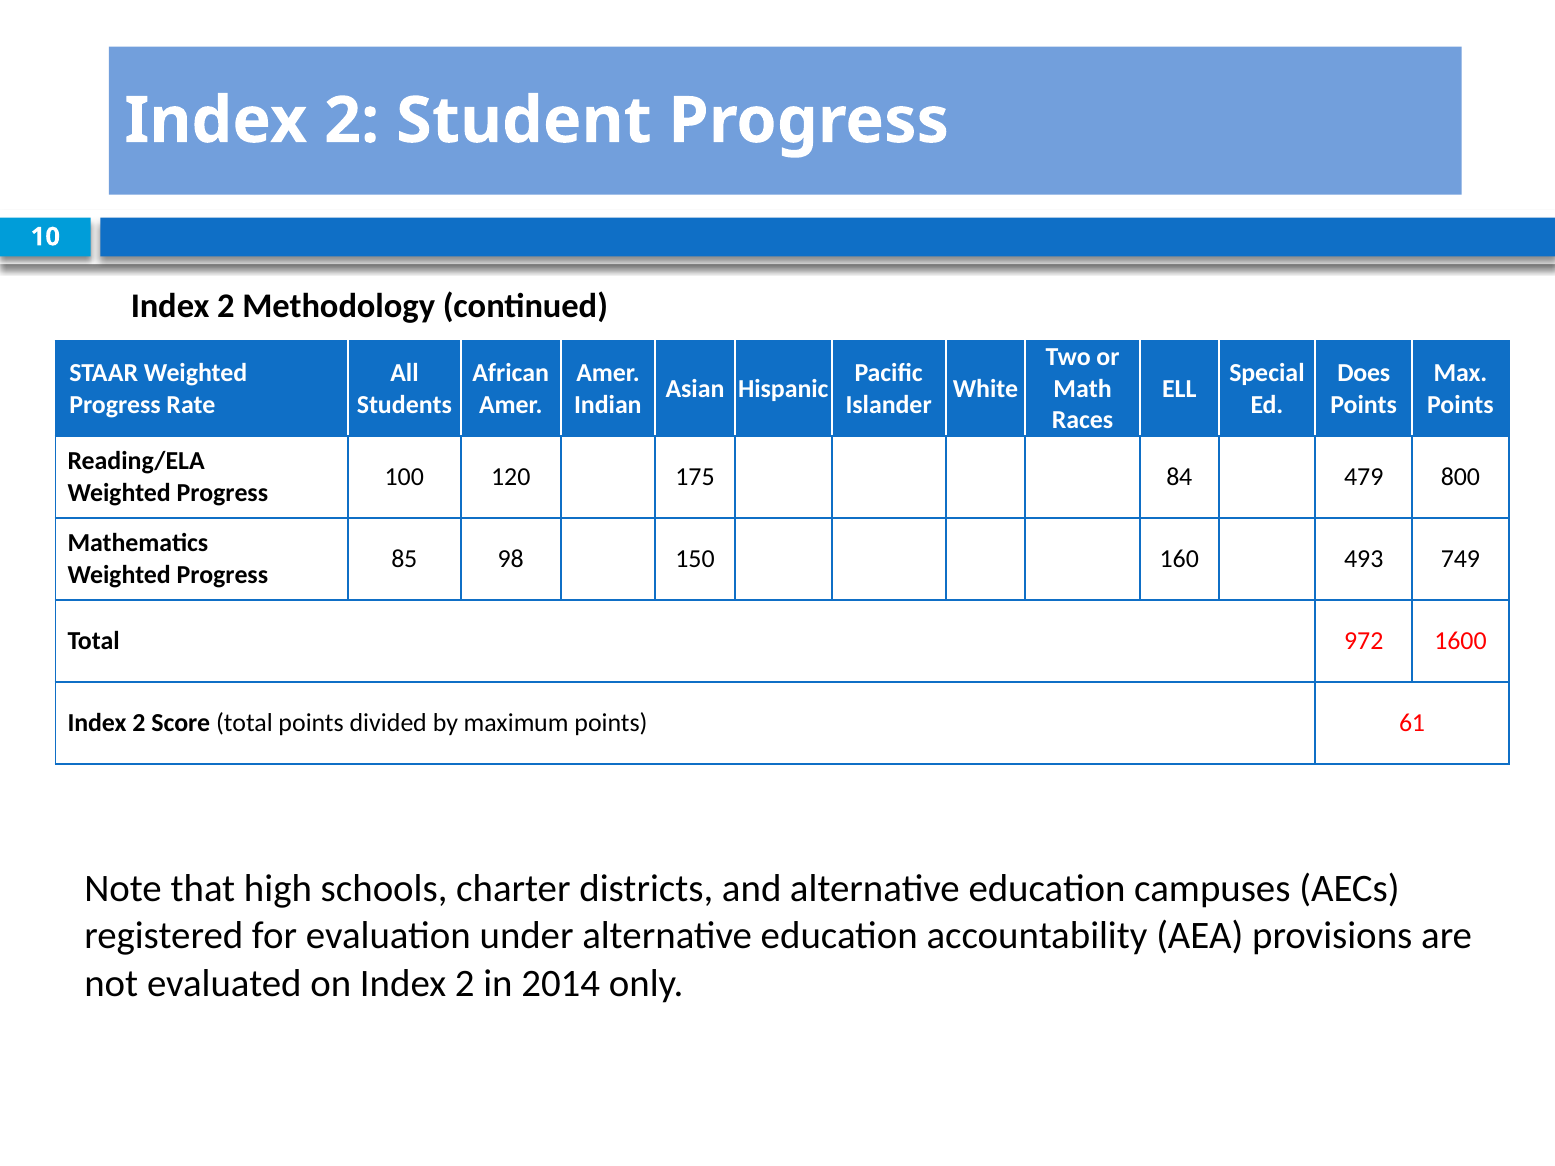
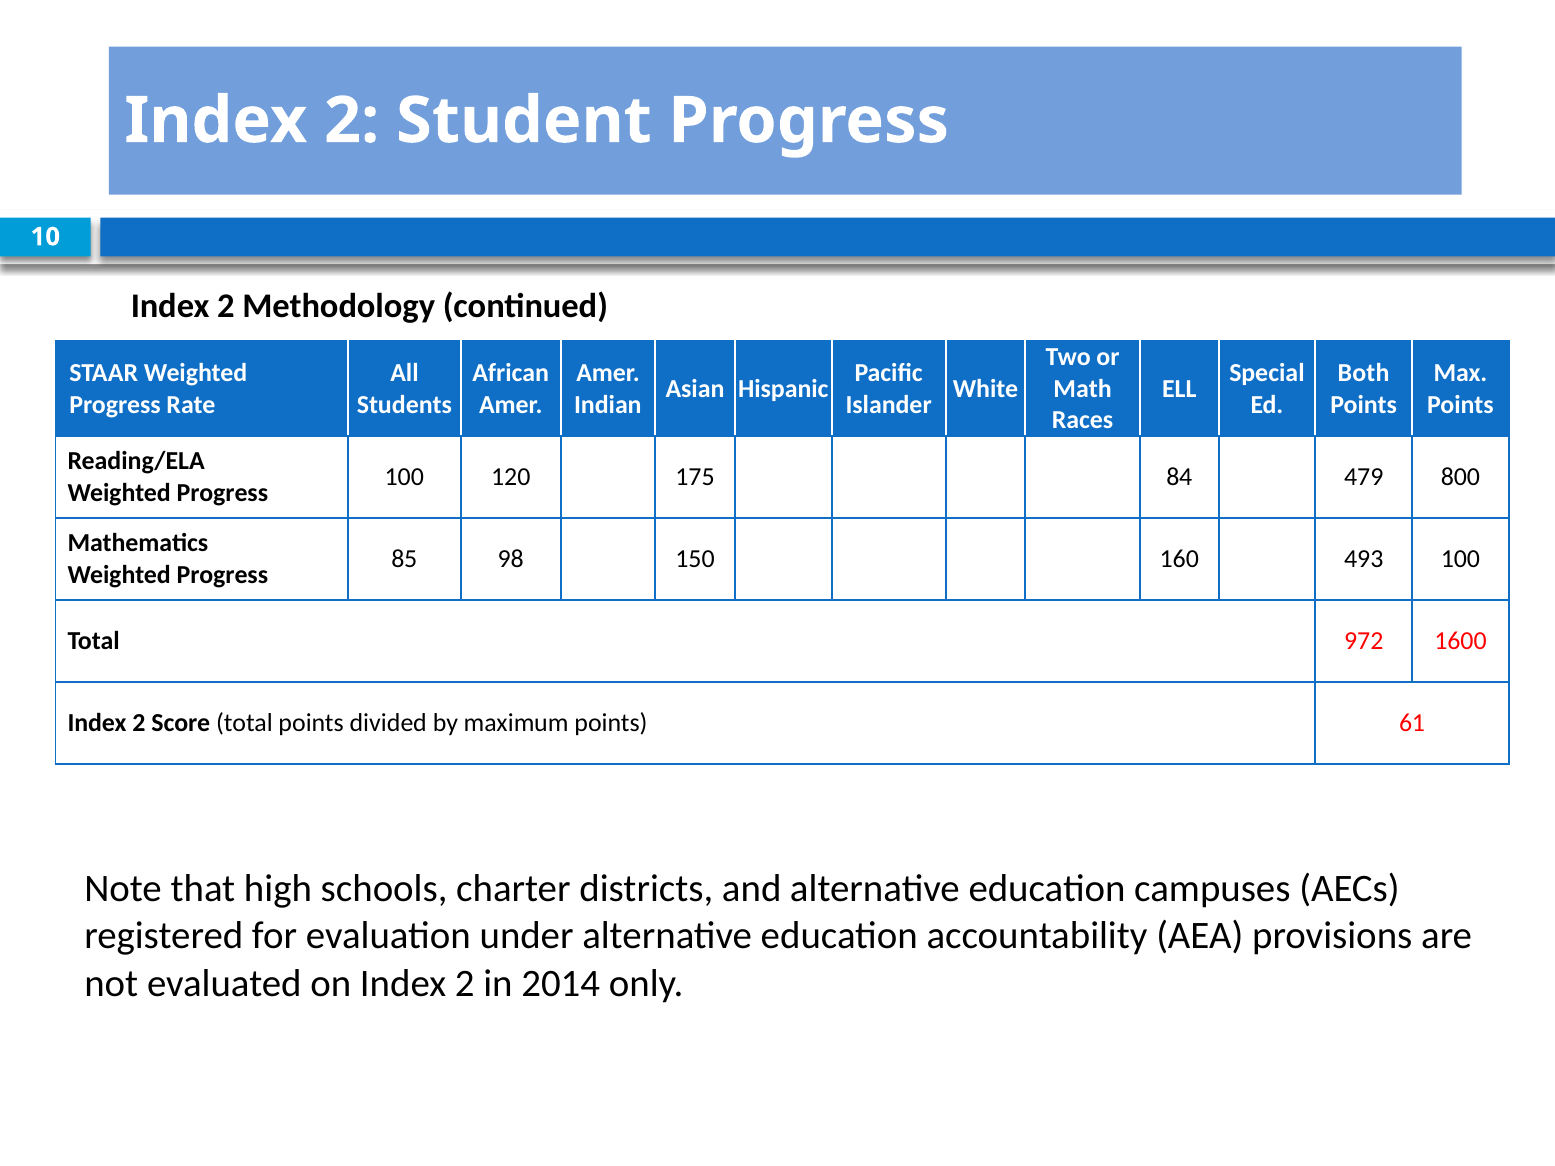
Does: Does -> Both (1364, 373)
493 749: 749 -> 100 (1460, 559)
